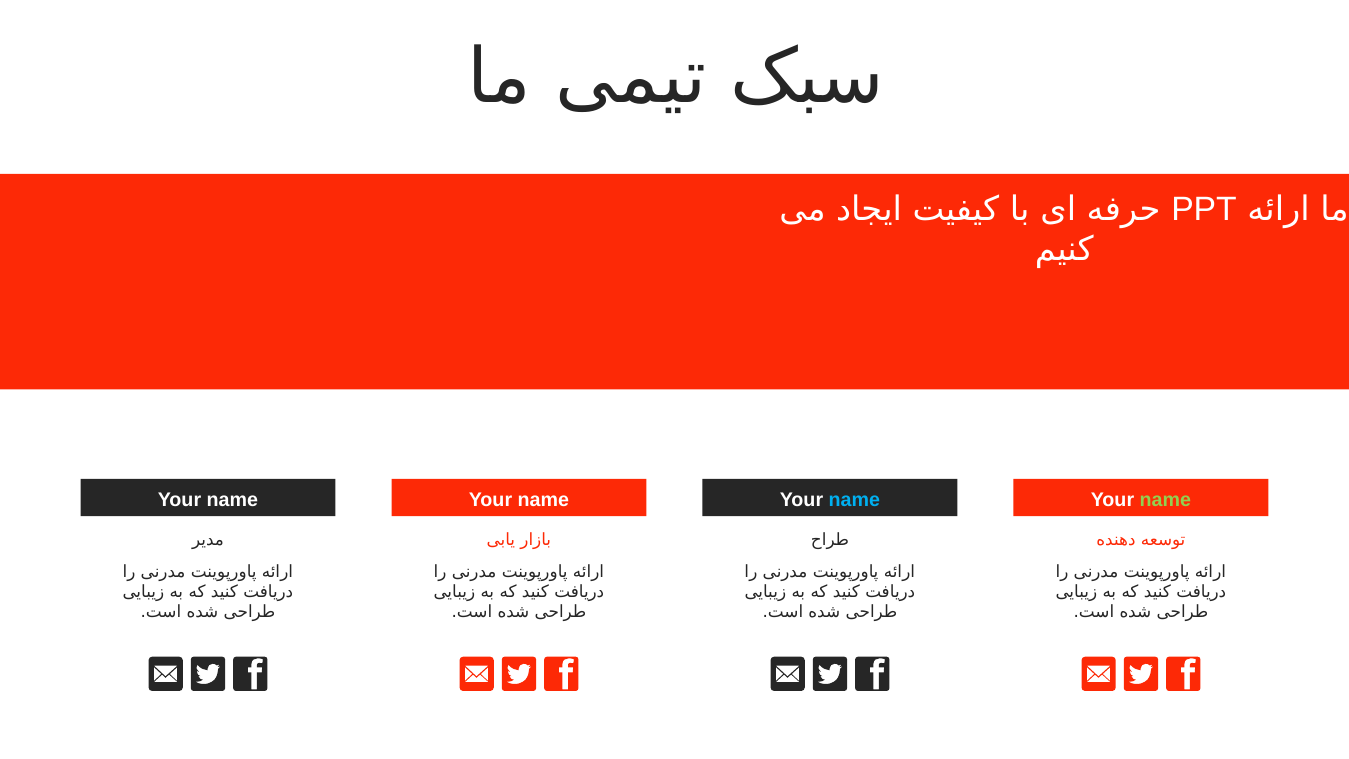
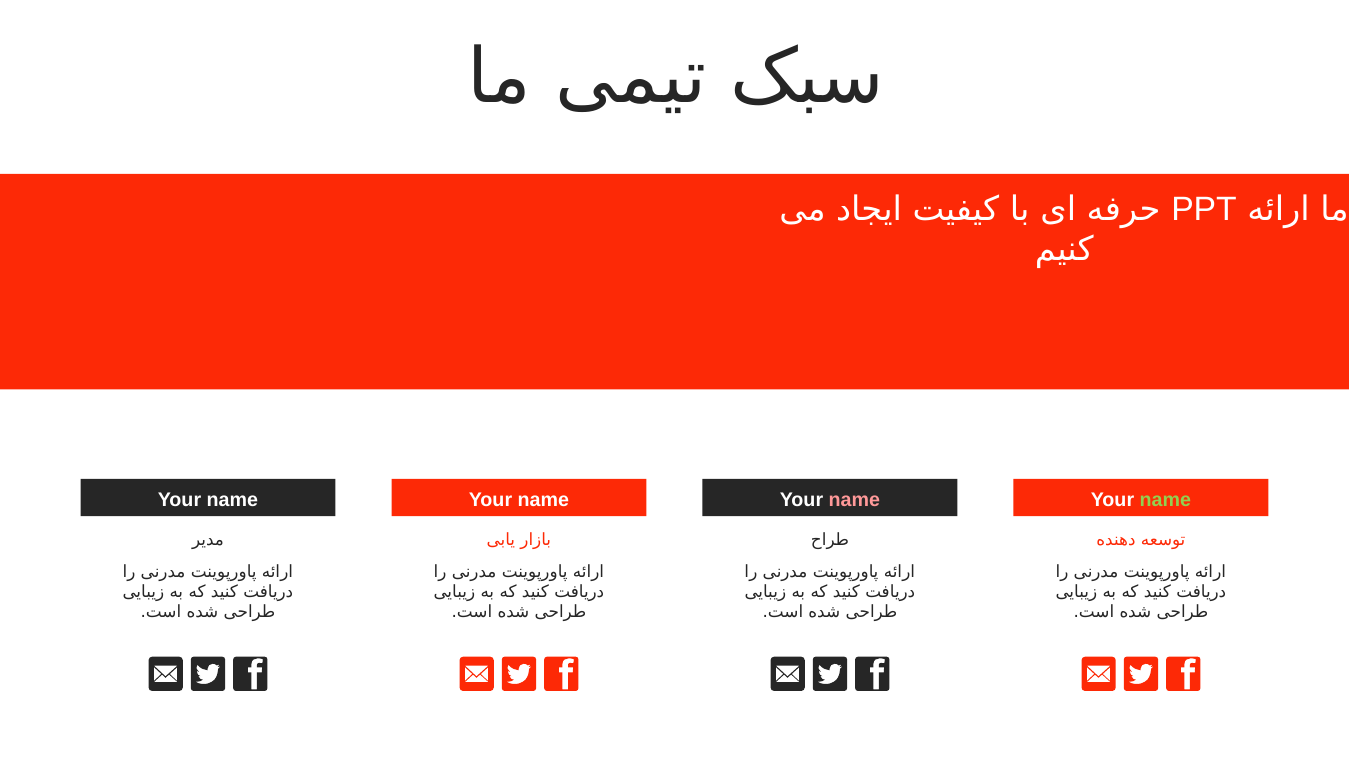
name colour: light blue -> pink (854, 500)
